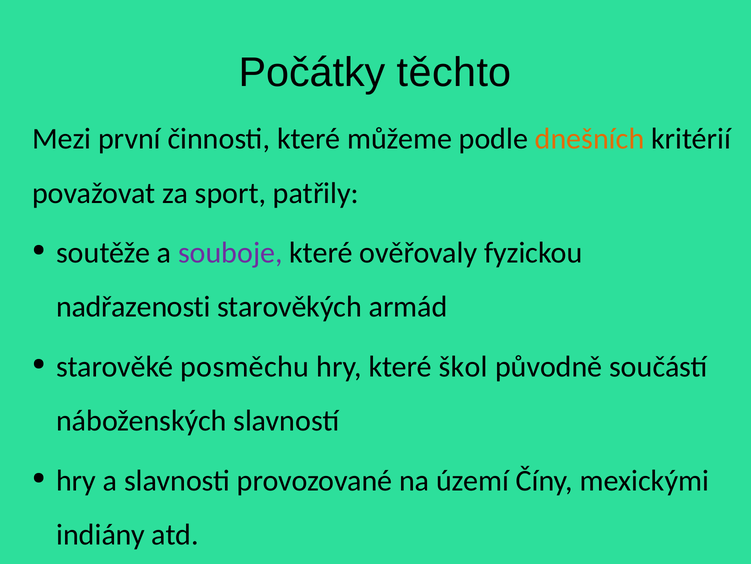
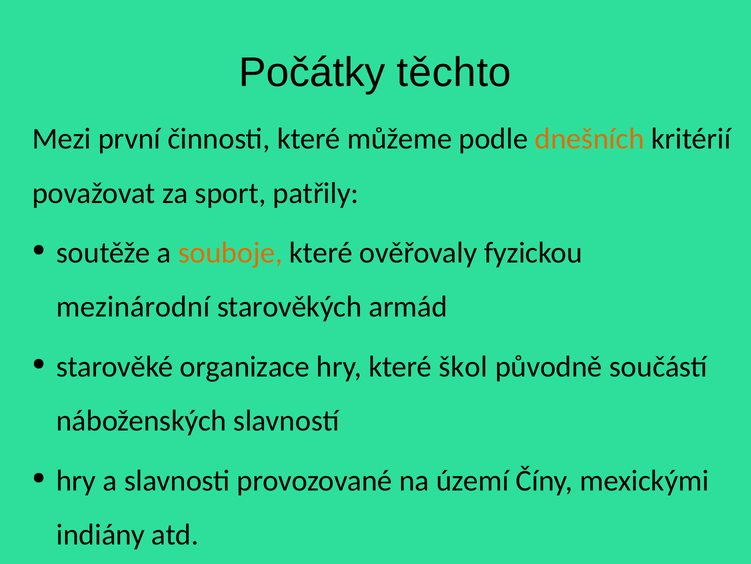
souboje colour: purple -> orange (230, 253)
nadřazenosti: nadřazenosti -> mezinárodní (133, 307)
posměchu: posměchu -> organizace (245, 366)
